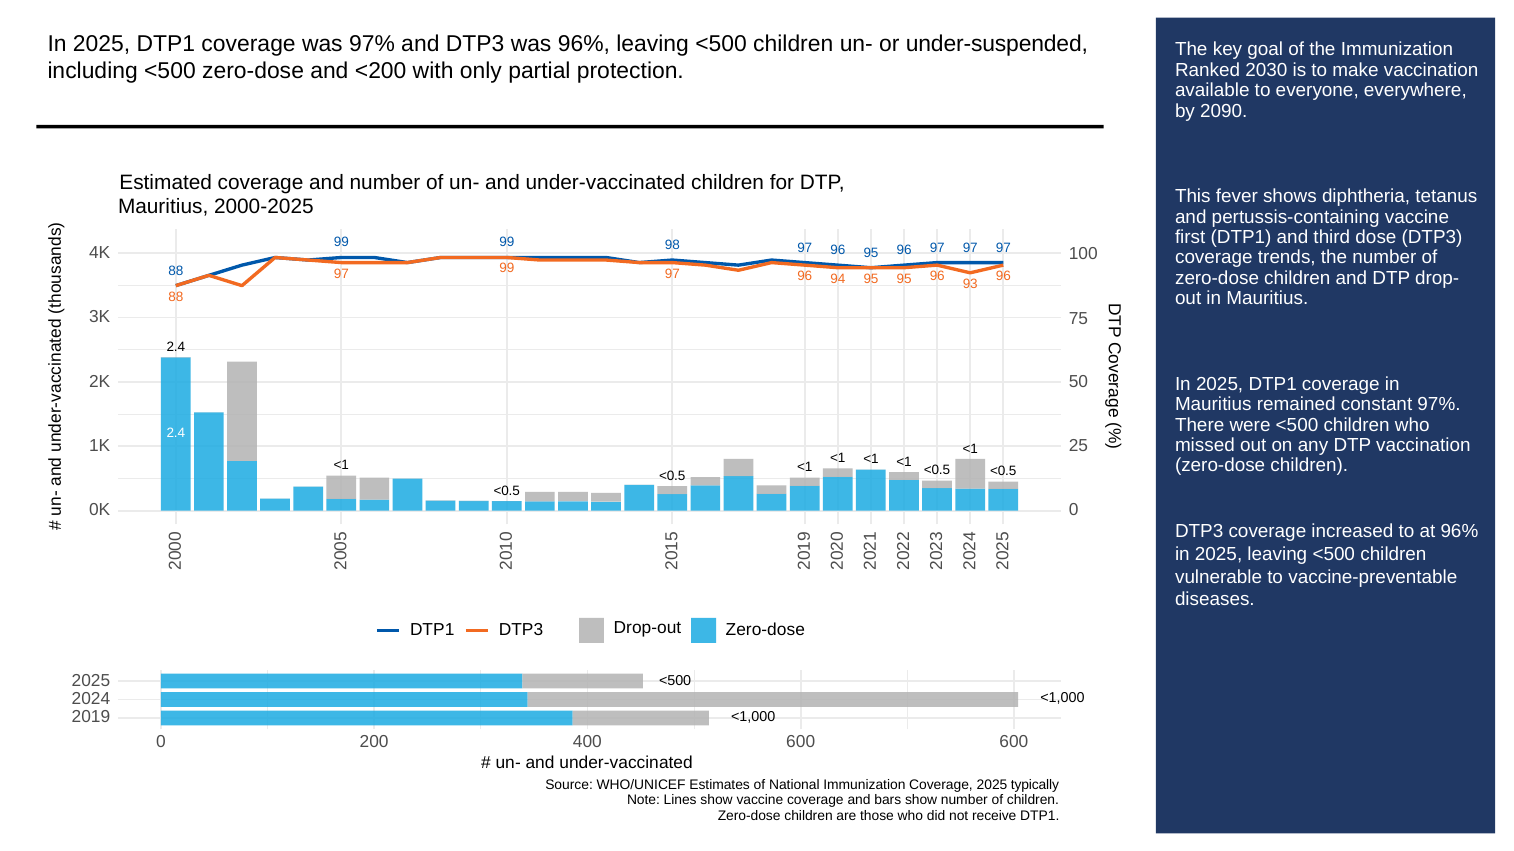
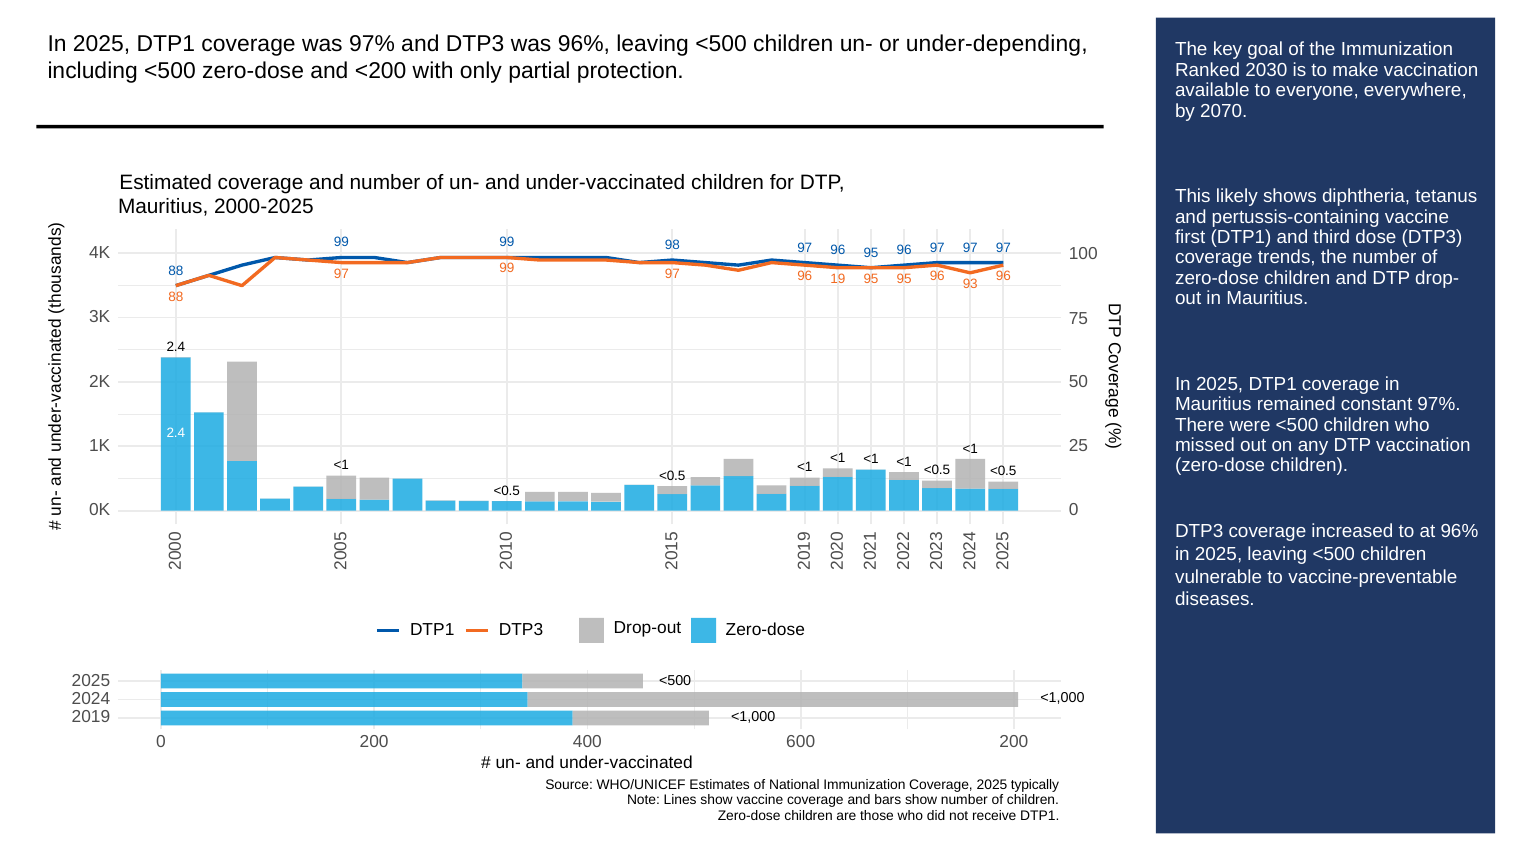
under-suspended: under-suspended -> under-depending (997, 44)
2090: 2090 -> 2070 (1224, 111)
fever: fever -> likely (1237, 197)
94: 94 -> 19 (838, 279)
600 600: 600 -> 200 (1014, 743)
